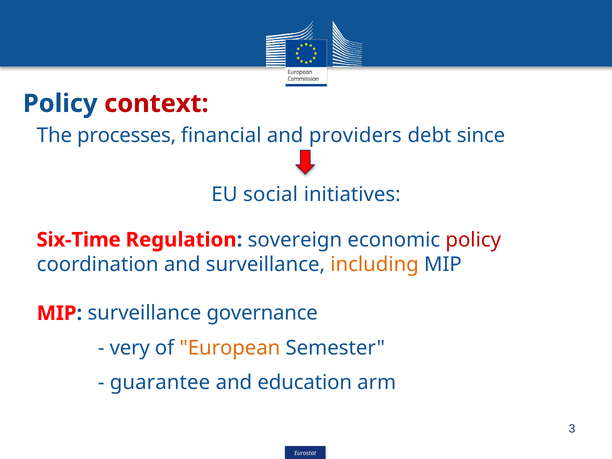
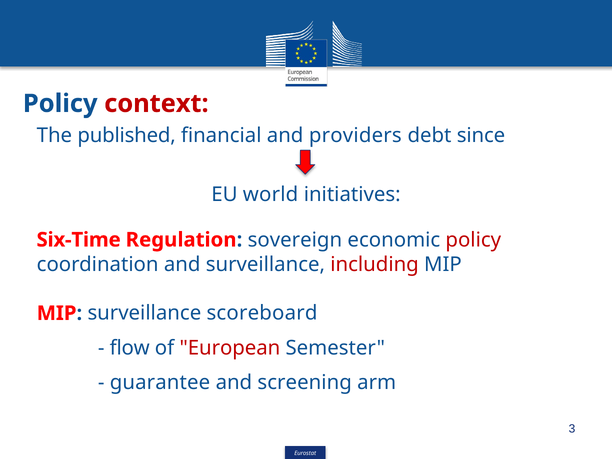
processes: processes -> published (127, 135)
social: social -> world (271, 195)
including colour: orange -> red (375, 264)
governance: governance -> scoreboard (262, 313)
very: very -> flow (130, 348)
European colour: orange -> red (230, 348)
education: education -> screening (305, 383)
